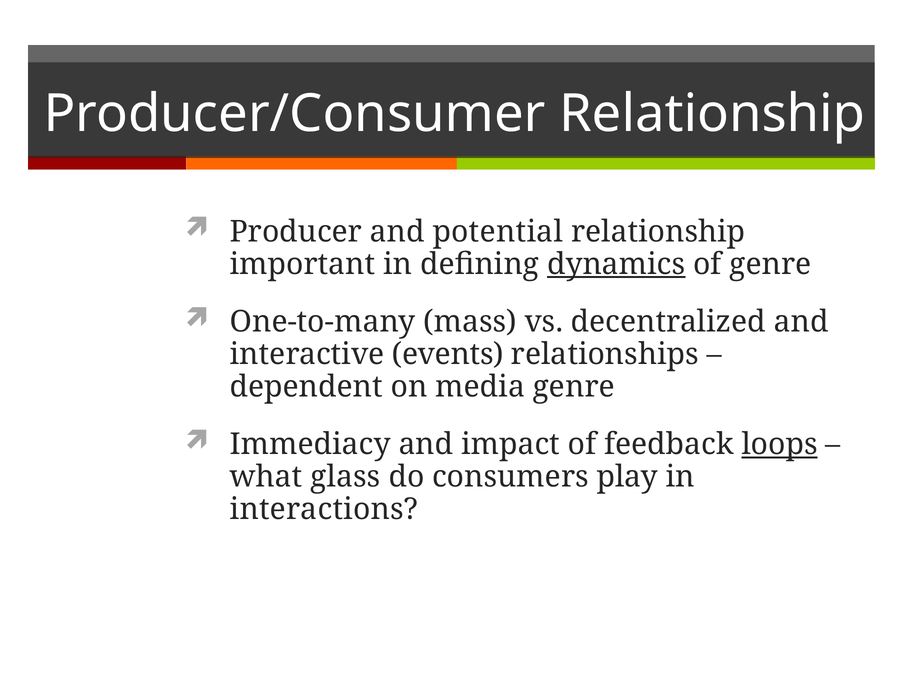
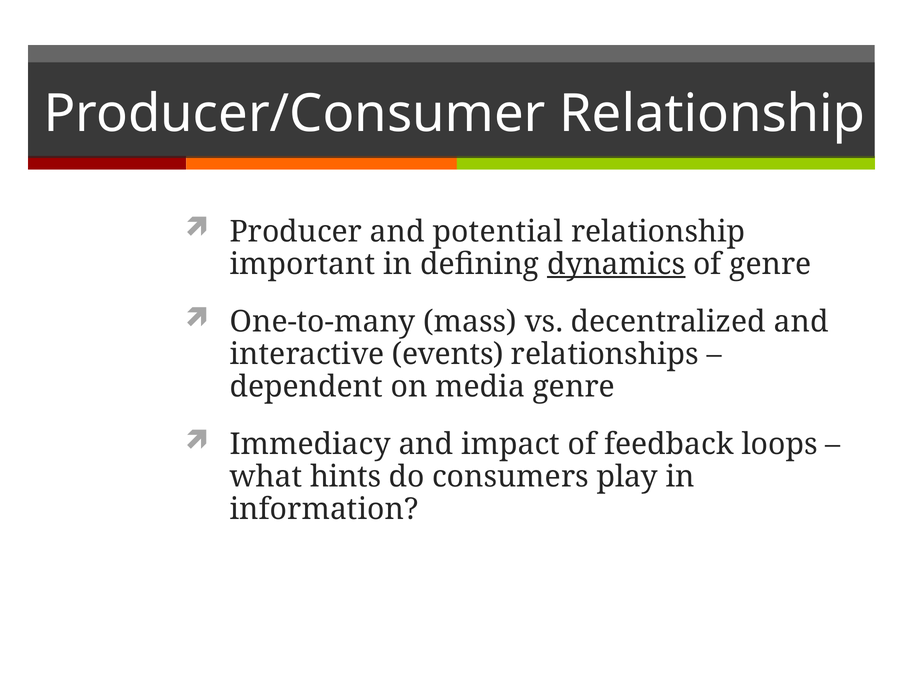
loops underline: present -> none (780, 444)
glass: glass -> hints (346, 476)
interactions: interactions -> information (324, 509)
